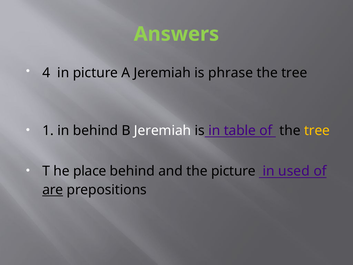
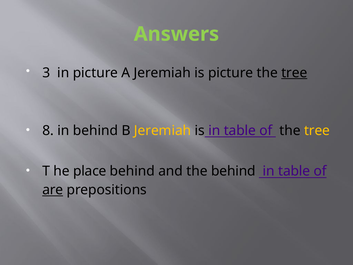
4: 4 -> 3 (46, 73)
is phrase: phrase -> picture (231, 73)
tree underline: none -> present (294, 73)
1: 1 -> 8 (48, 130)
Jeremiah colour: white -> yellow (163, 130)
the picture: picture -> behind (233, 171)
used: used -> table (294, 171)
